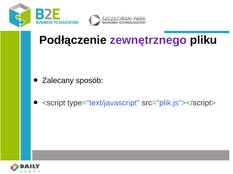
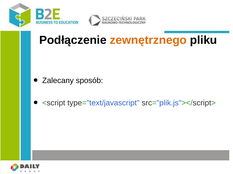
zewnętrznego colour: purple -> orange (148, 40)
